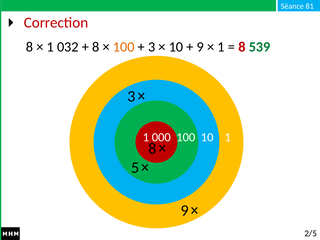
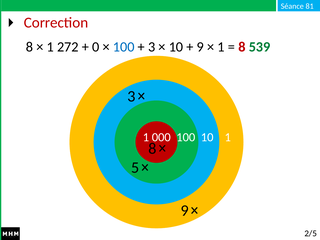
032: 032 -> 272 (68, 47)
8: 8 -> 0 (96, 47)
100 colour: orange -> blue (124, 47)
